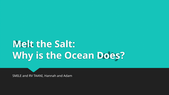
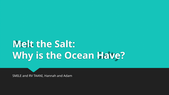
Does: Does -> Have (111, 56)
